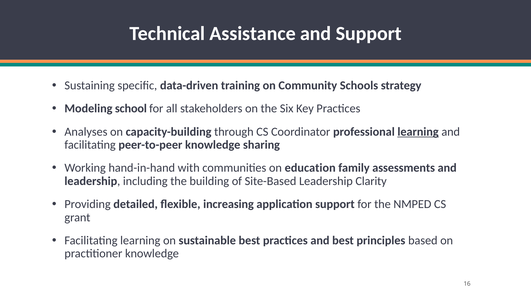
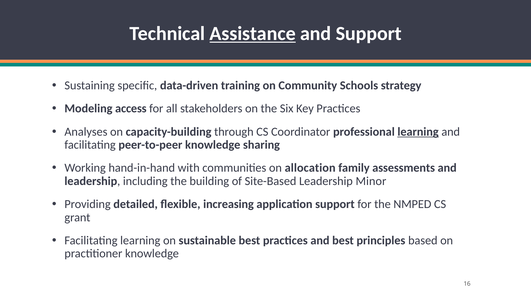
Assistance underline: none -> present (253, 34)
school: school -> access (131, 108)
education: education -> allocation (310, 168)
Clarity: Clarity -> Minor (371, 181)
